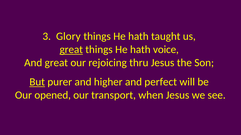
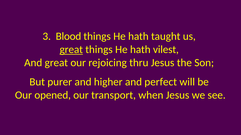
Glory: Glory -> Blood (68, 36)
voice: voice -> vilest (166, 50)
But underline: present -> none (37, 82)
